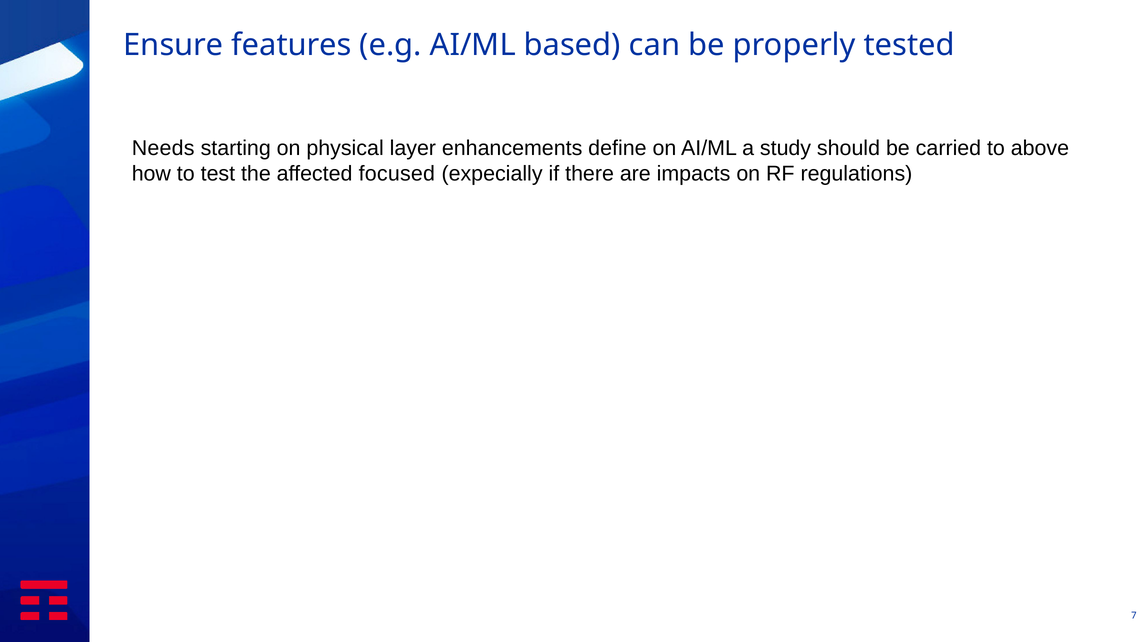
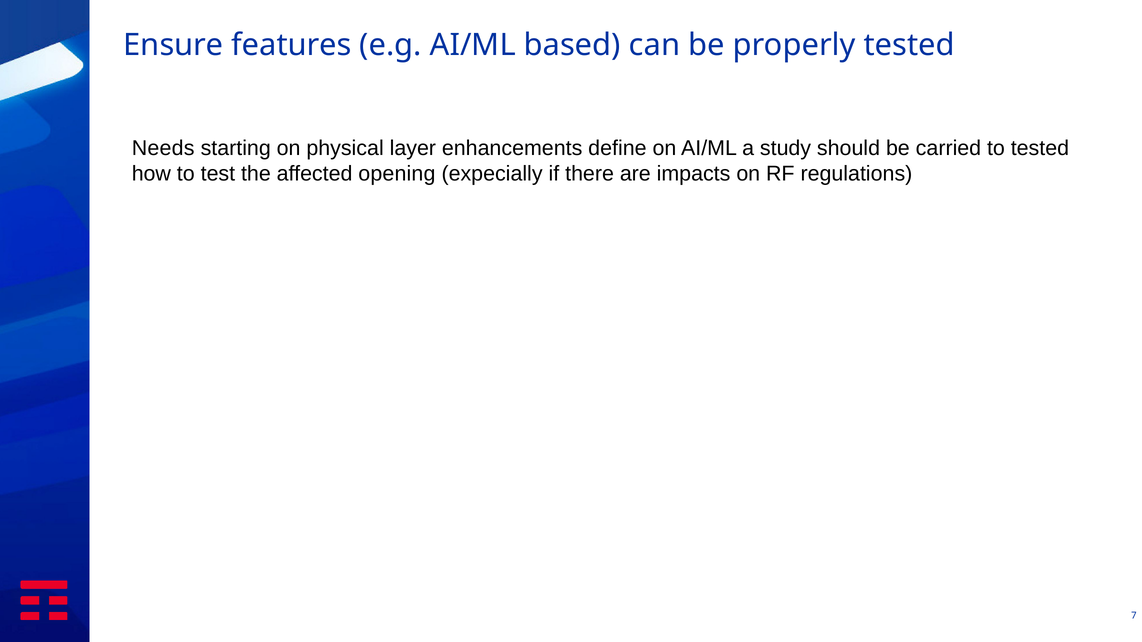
to above: above -> tested (1040, 148)
focused: focused -> opening (397, 174)
